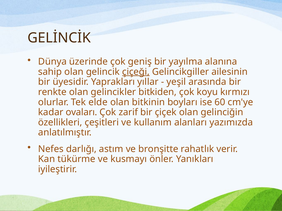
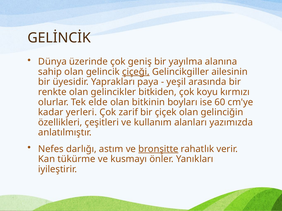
yıllar: yıllar -> paya (148, 82)
ovaları: ovaları -> yerleri (81, 112)
bronşitte underline: none -> present (158, 149)
